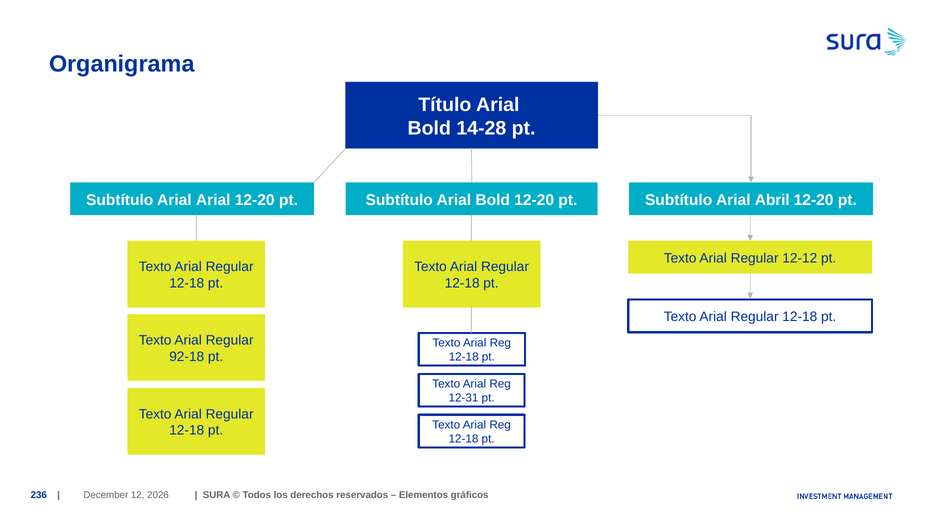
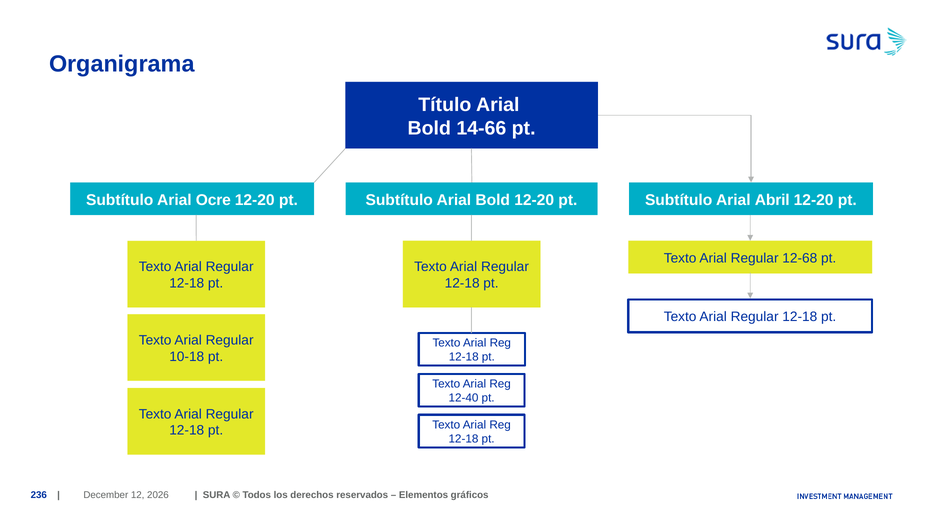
14-28: 14-28 -> 14-66 (481, 128)
Arial Arial: Arial -> Ocre (213, 200)
12-12: 12-12 -> 12-68 (800, 258)
92-18: 92-18 -> 10-18 (187, 357)
12-31: 12-31 -> 12-40 (463, 399)
